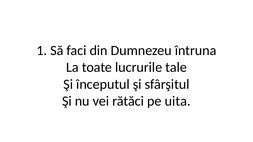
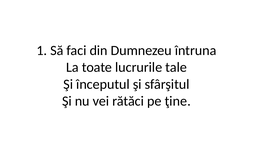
uita: uita -> ţine (178, 101)
